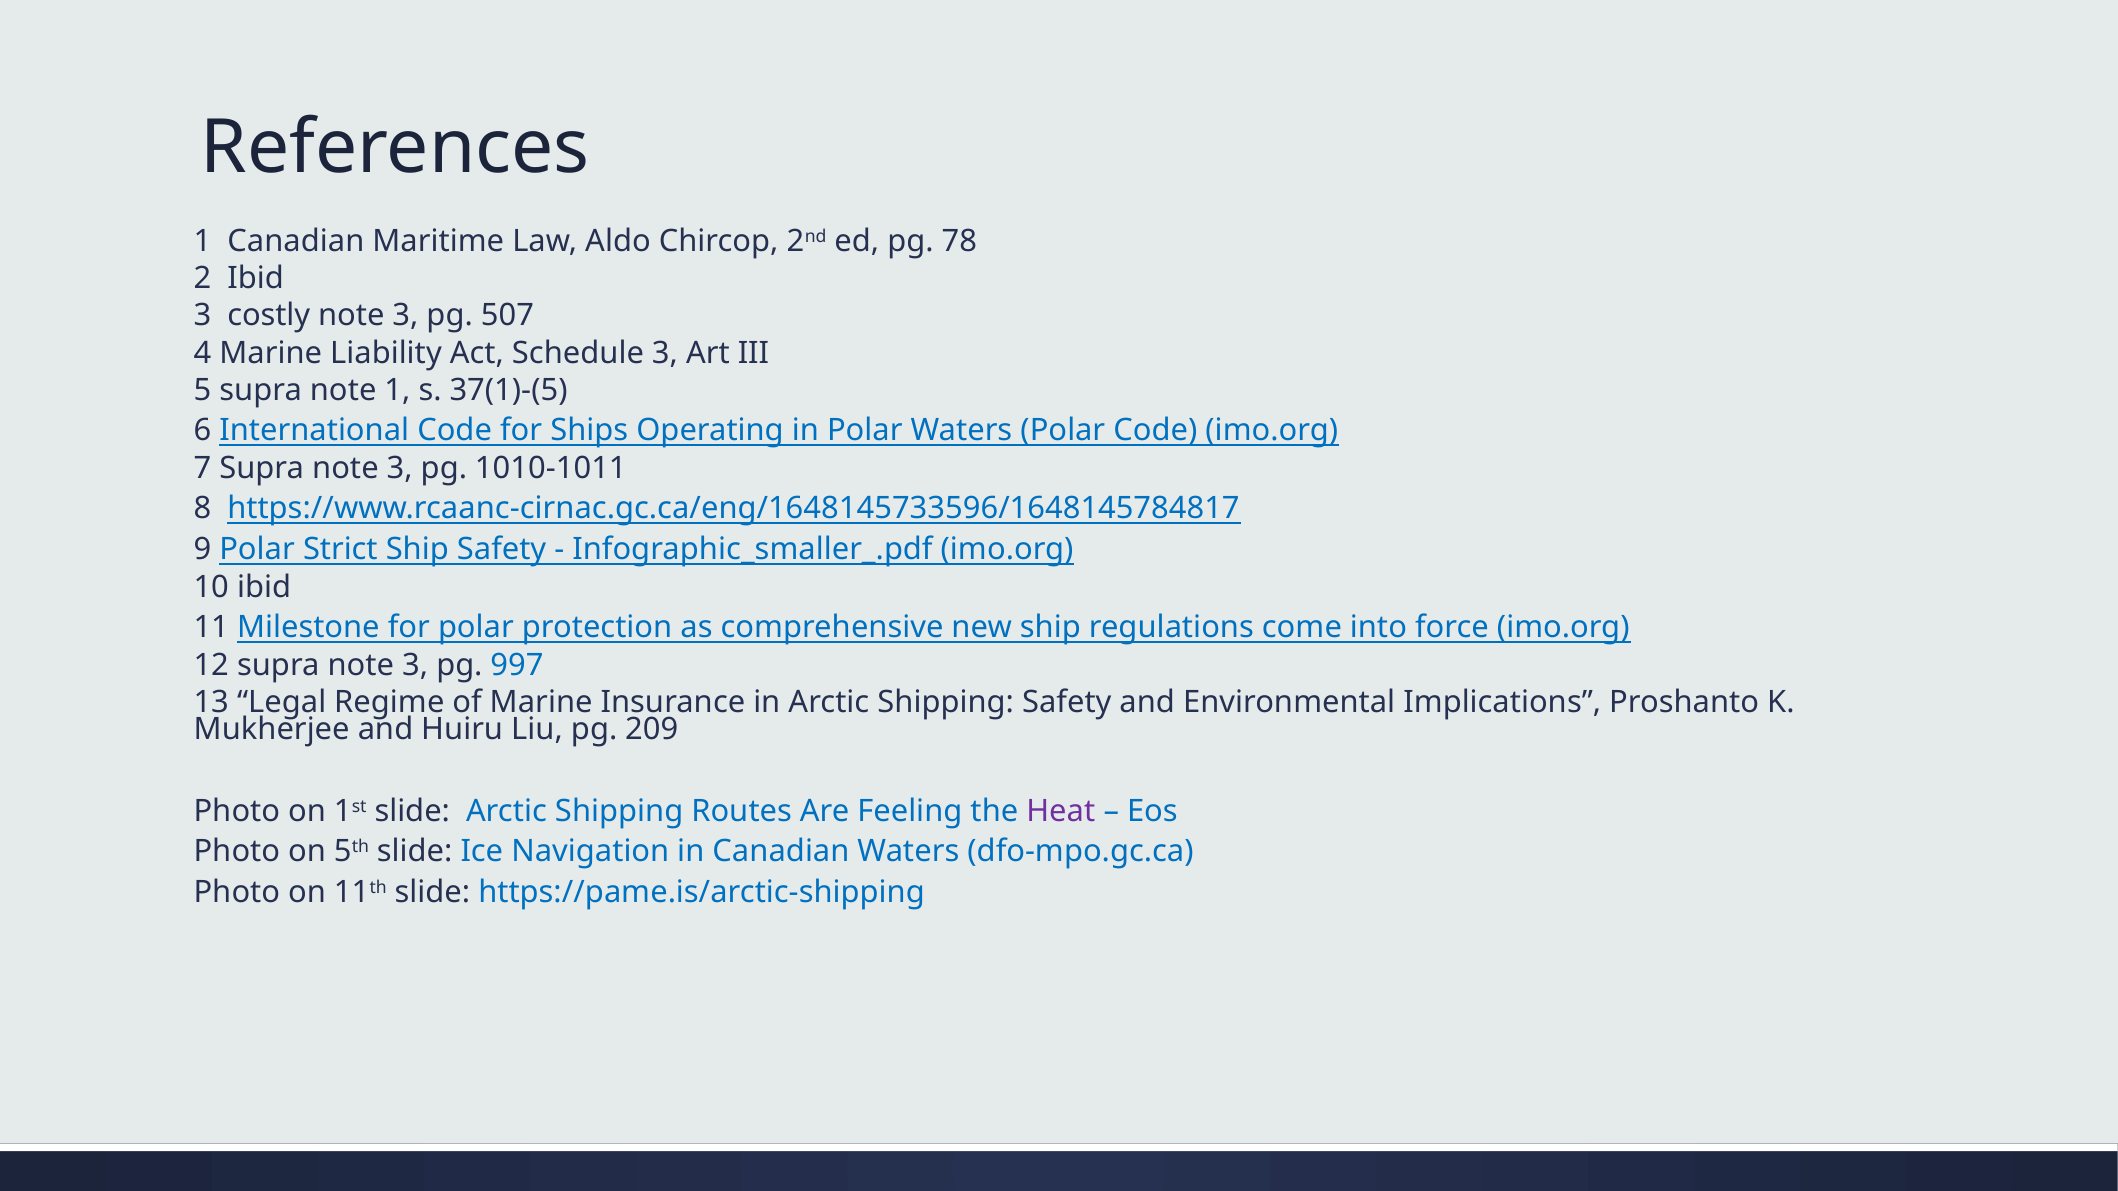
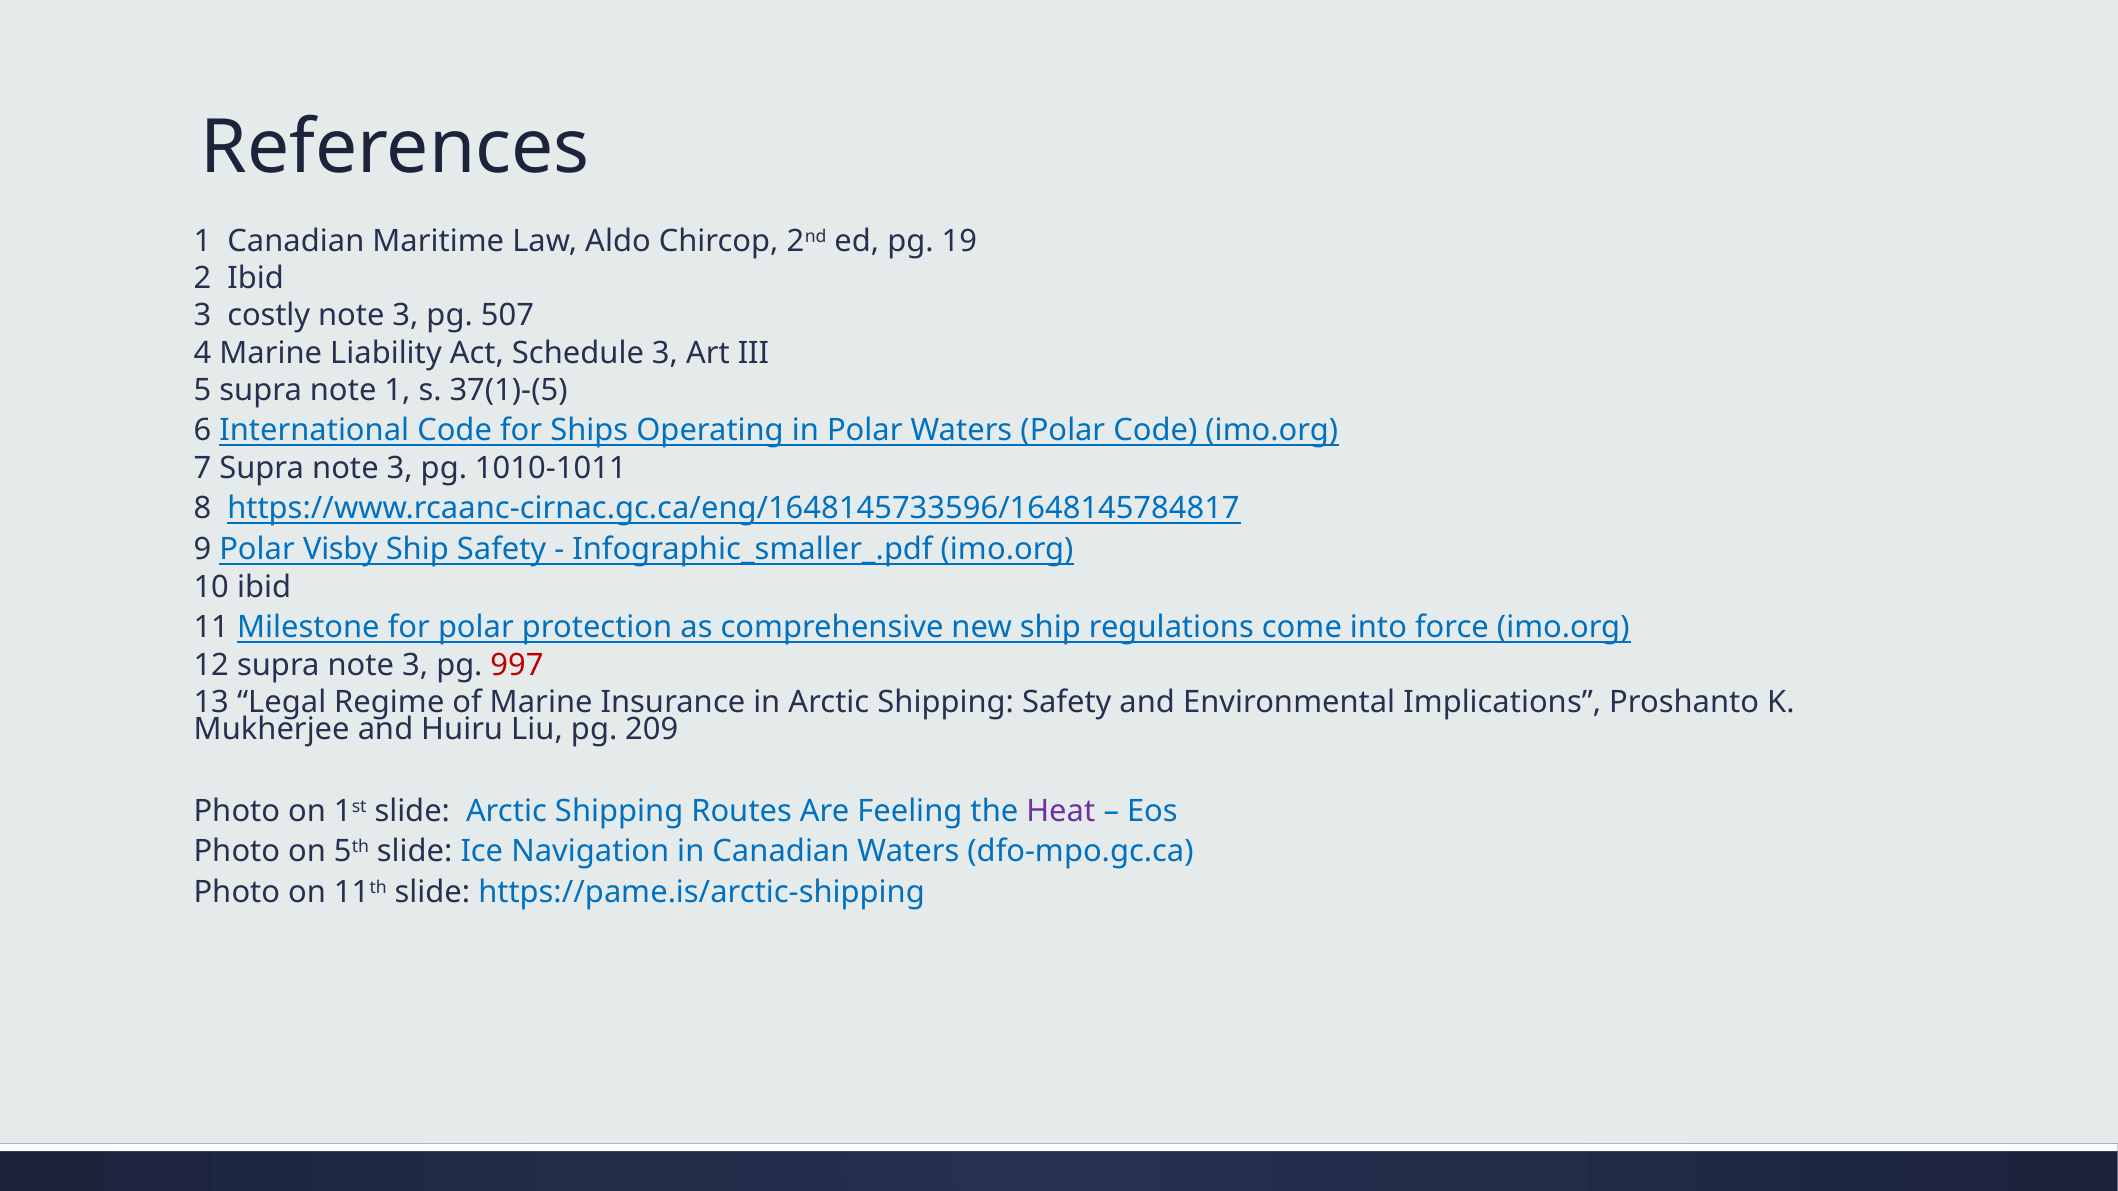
78: 78 -> 19 (959, 241)
Strict: Strict -> Visby (340, 550)
997 colour: blue -> red (517, 666)
